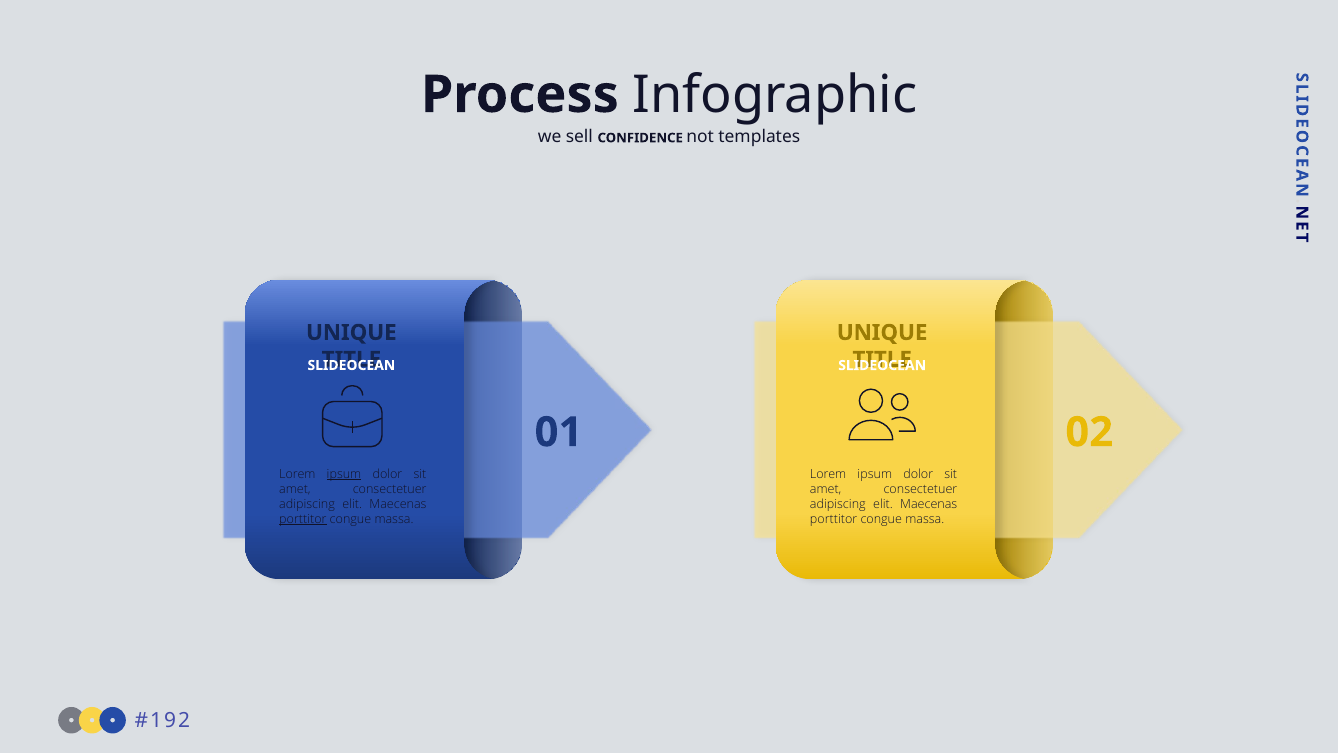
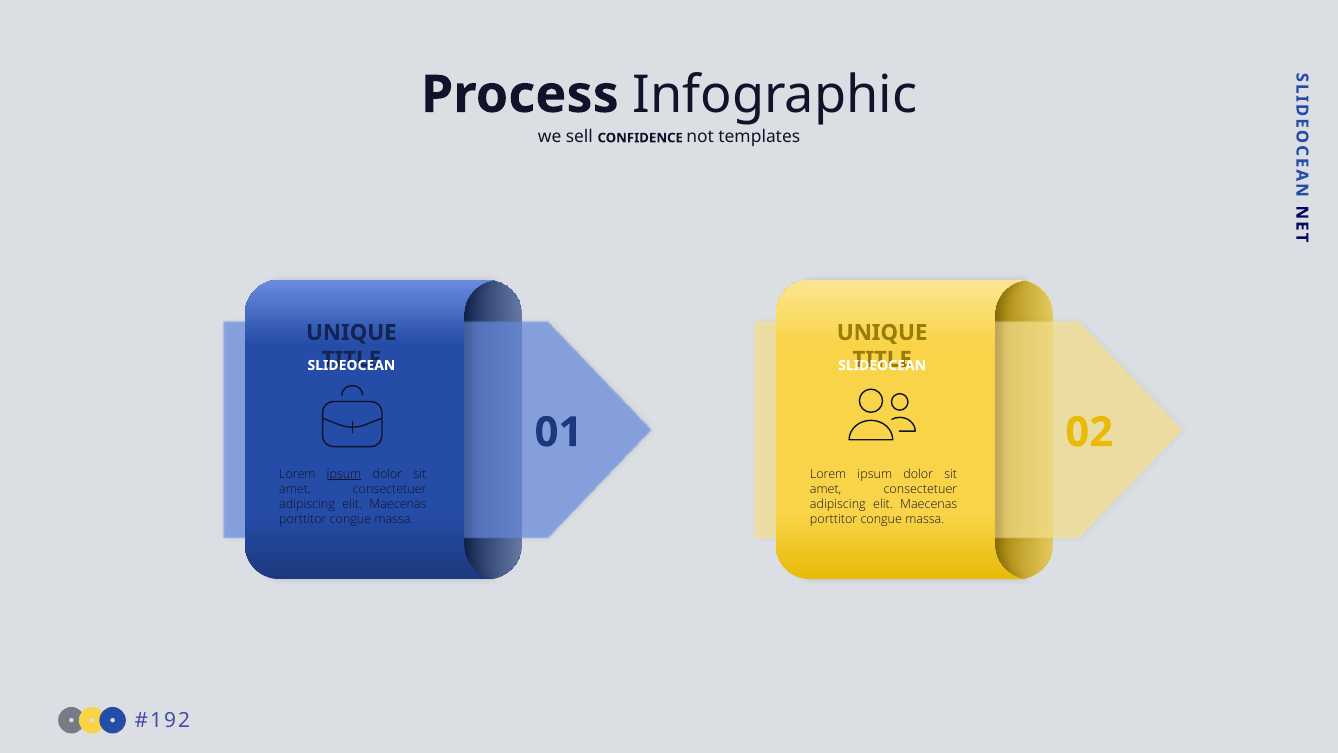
porttitor underline: present -> none (303, 519)
